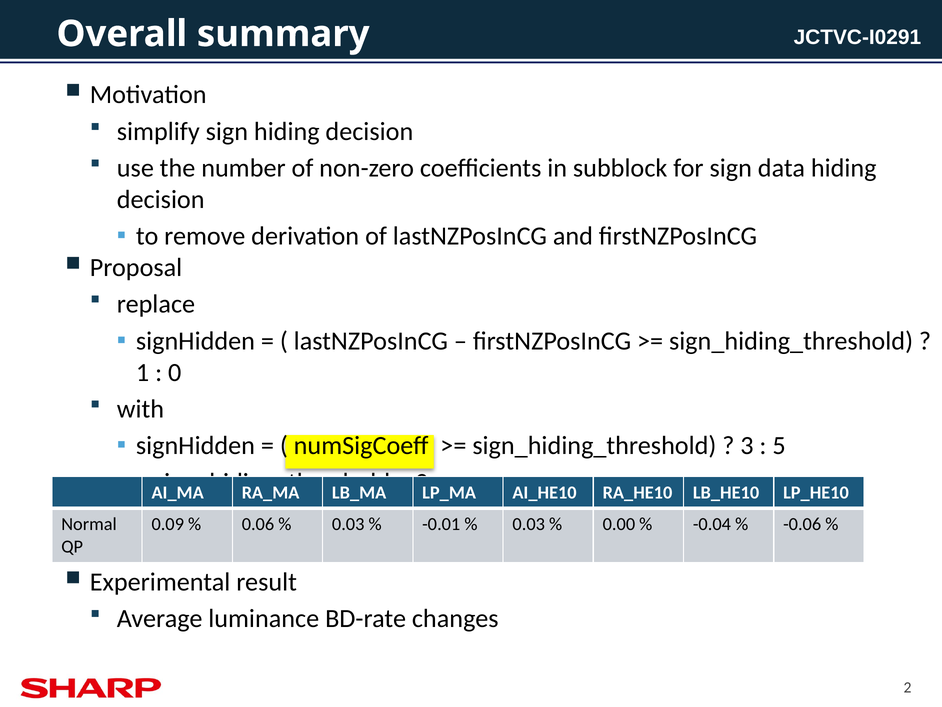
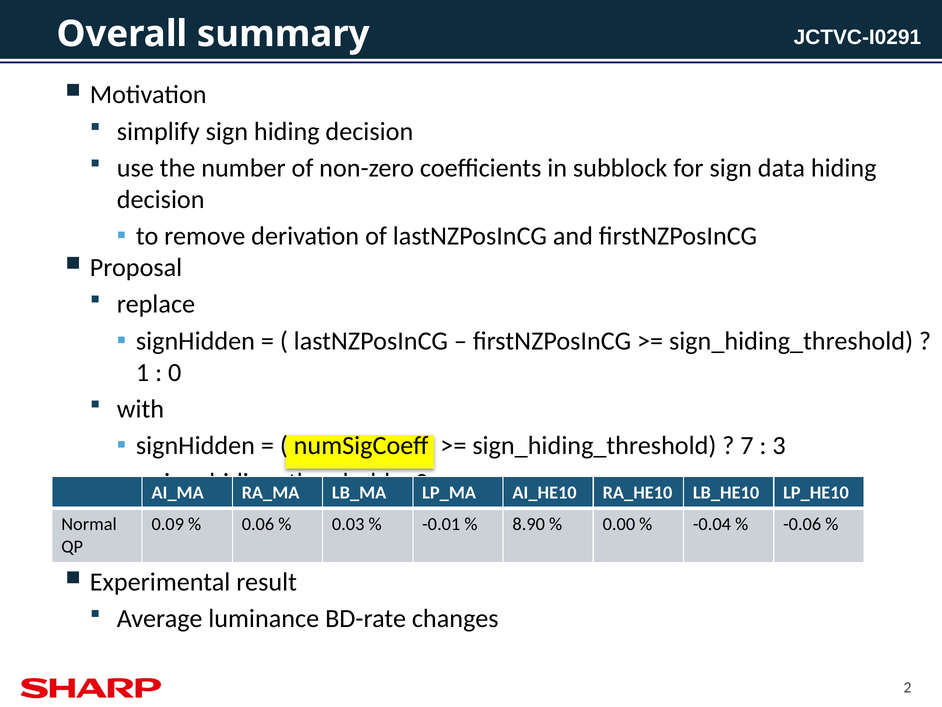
3: 3 -> 7 (747, 445)
5: 5 -> 3 (779, 445)
0.03: 0.03 -> 8.90 (529, 524)
